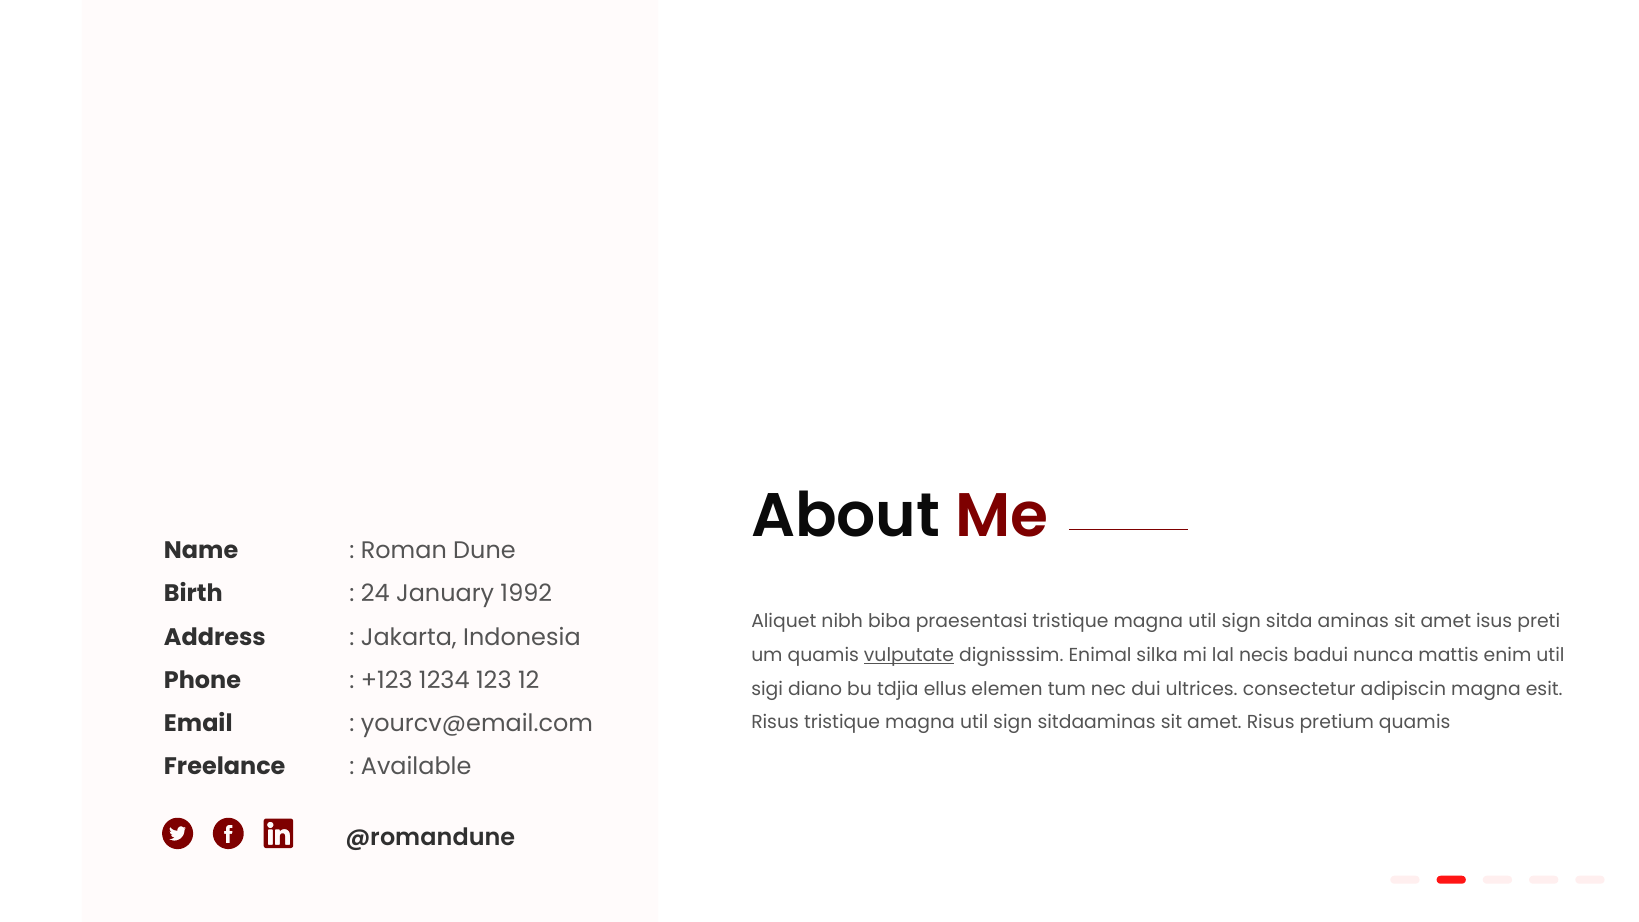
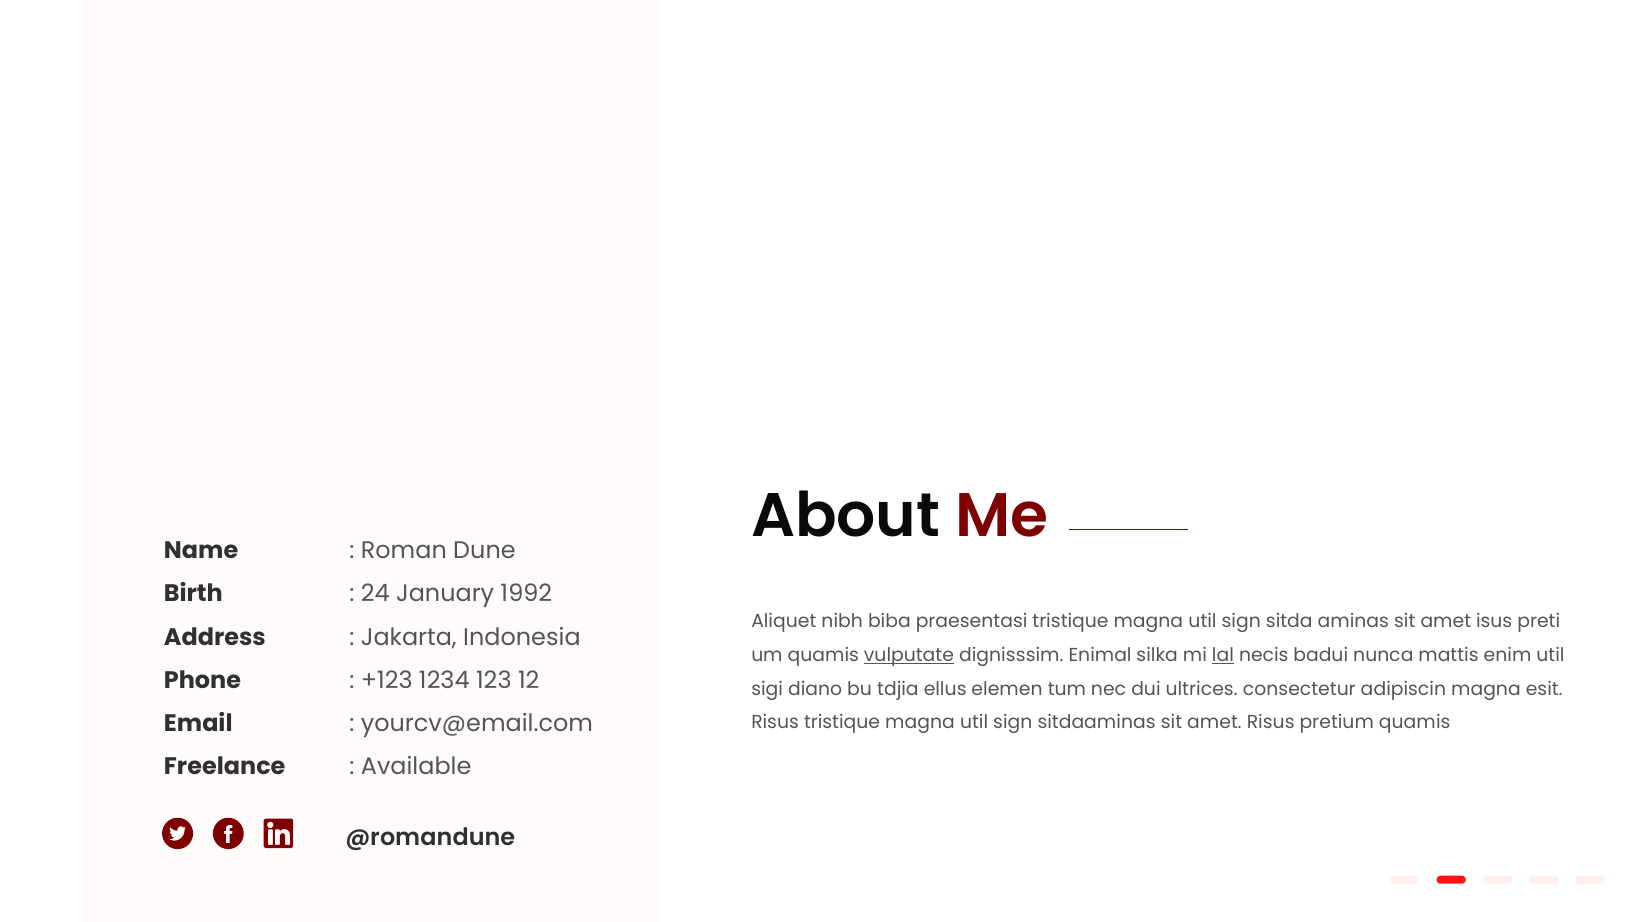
lal underline: none -> present (1223, 655)
